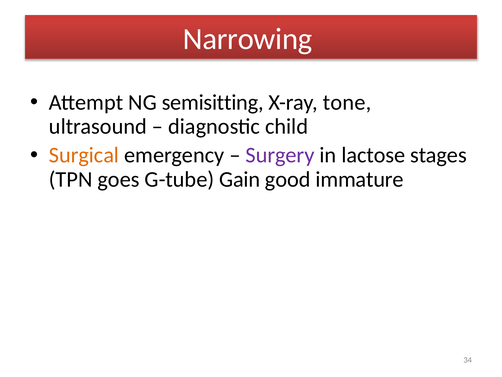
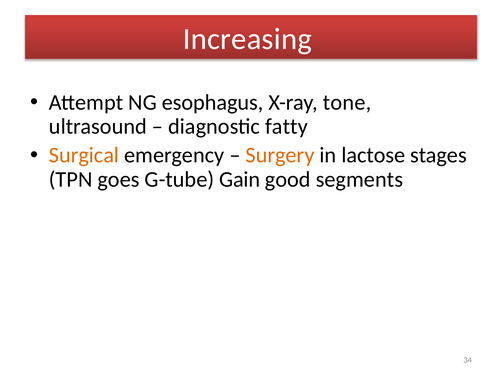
Narrowing: Narrowing -> Increasing (247, 39)
semisitting: semisitting -> esophagus (213, 102)
child: child -> fatty (286, 126)
Surgery colour: purple -> orange (280, 155)
immature: immature -> segments (359, 179)
